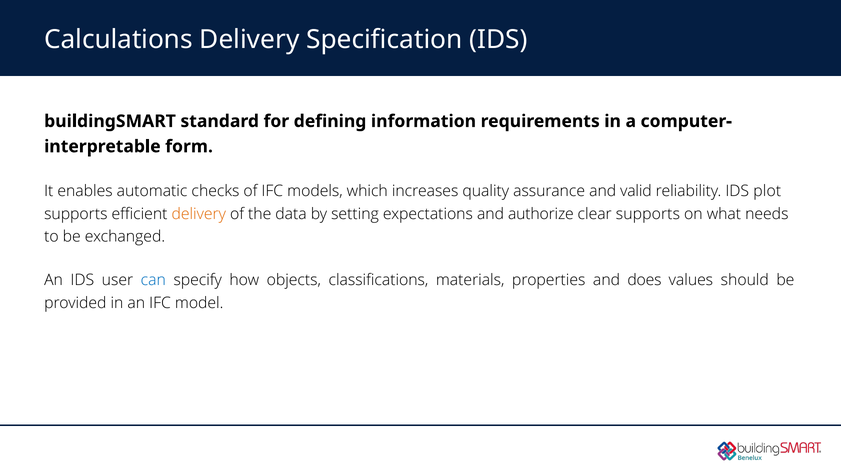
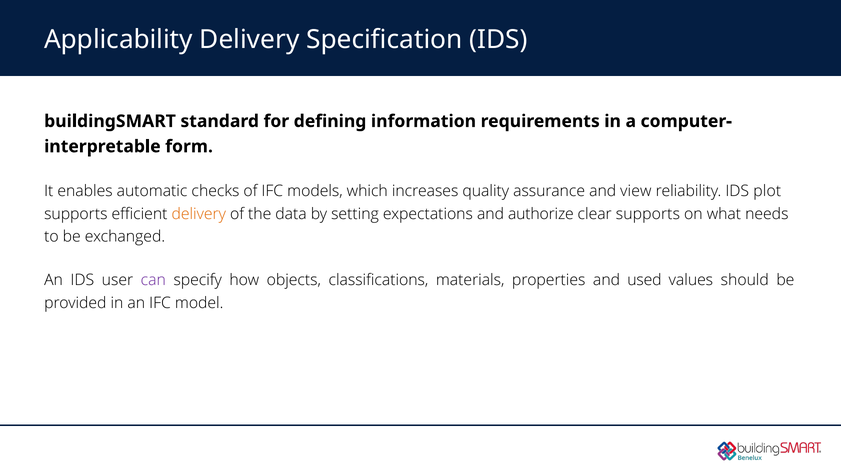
Calculations: Calculations -> Applicability (118, 40)
valid: valid -> view (636, 191)
can colour: blue -> purple (153, 280)
does: does -> used (644, 280)
